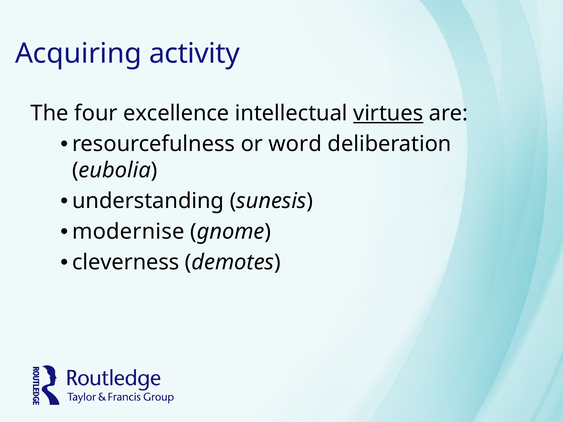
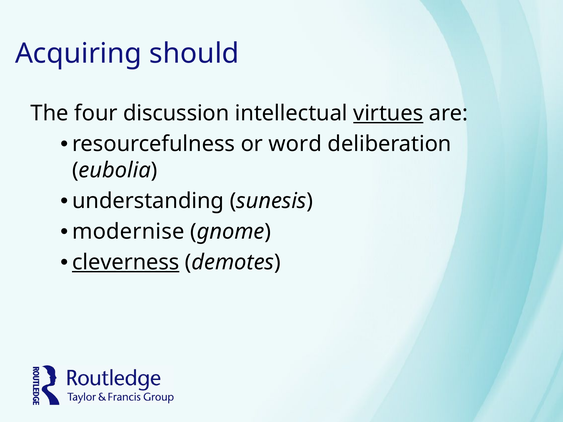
activity: activity -> should (194, 54)
excellence: excellence -> discussion (176, 113)
cleverness underline: none -> present (126, 262)
